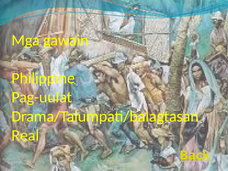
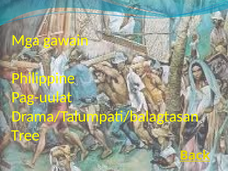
Real: Real -> Tree (25, 135)
